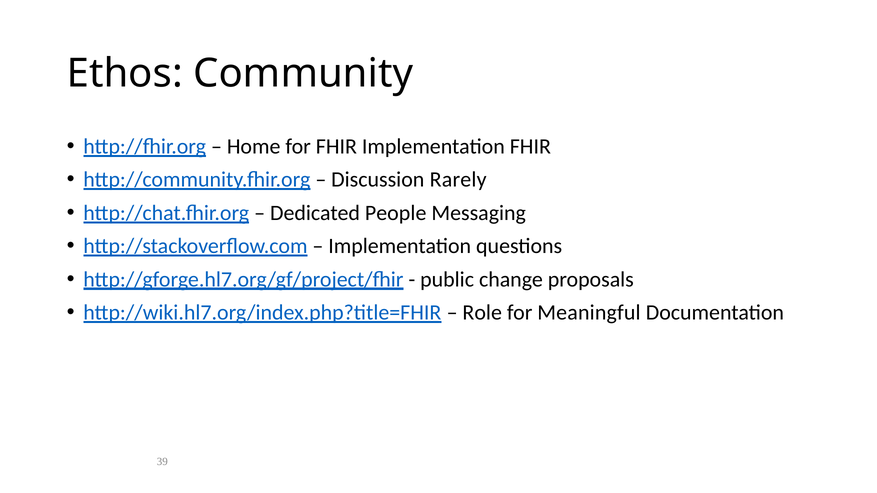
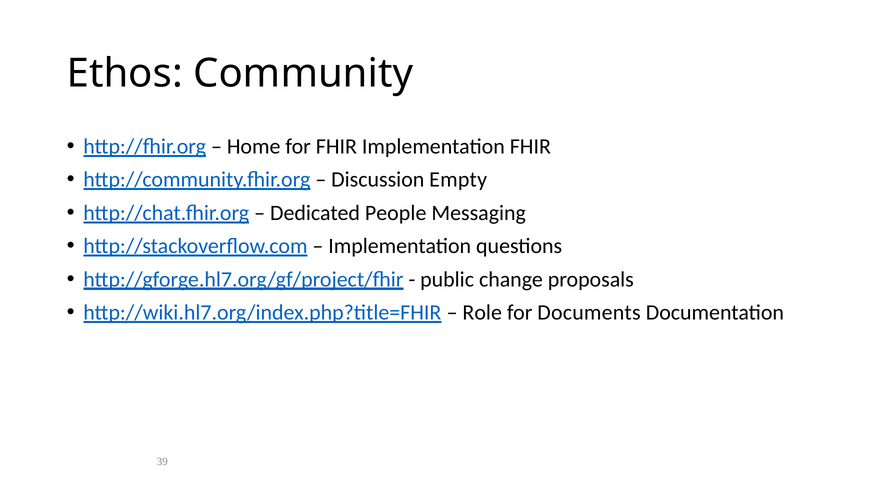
Rarely: Rarely -> Empty (458, 180)
Meaningful: Meaningful -> Documents (589, 313)
